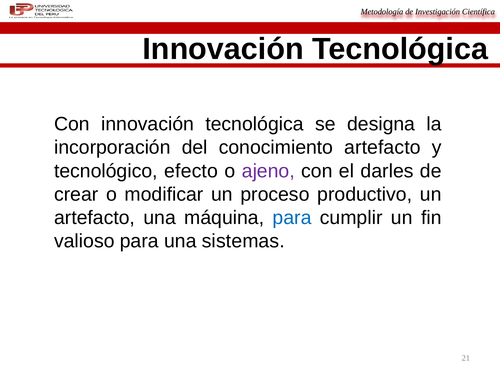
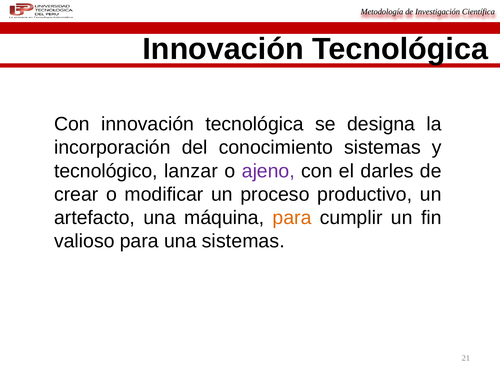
conocimiento artefacto: artefacto -> sistemas (382, 148)
efecto: efecto -> lanzar (191, 171)
para colour: blue -> orange (292, 218)
